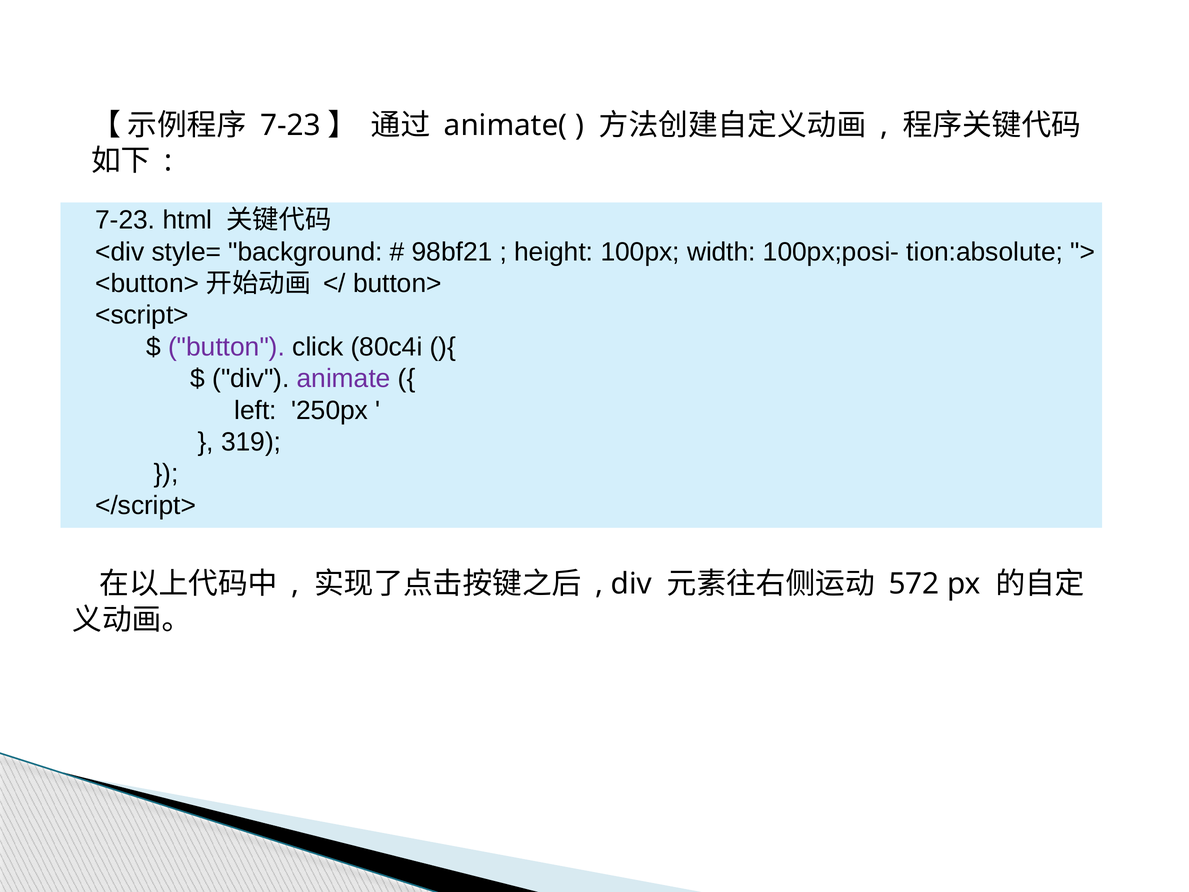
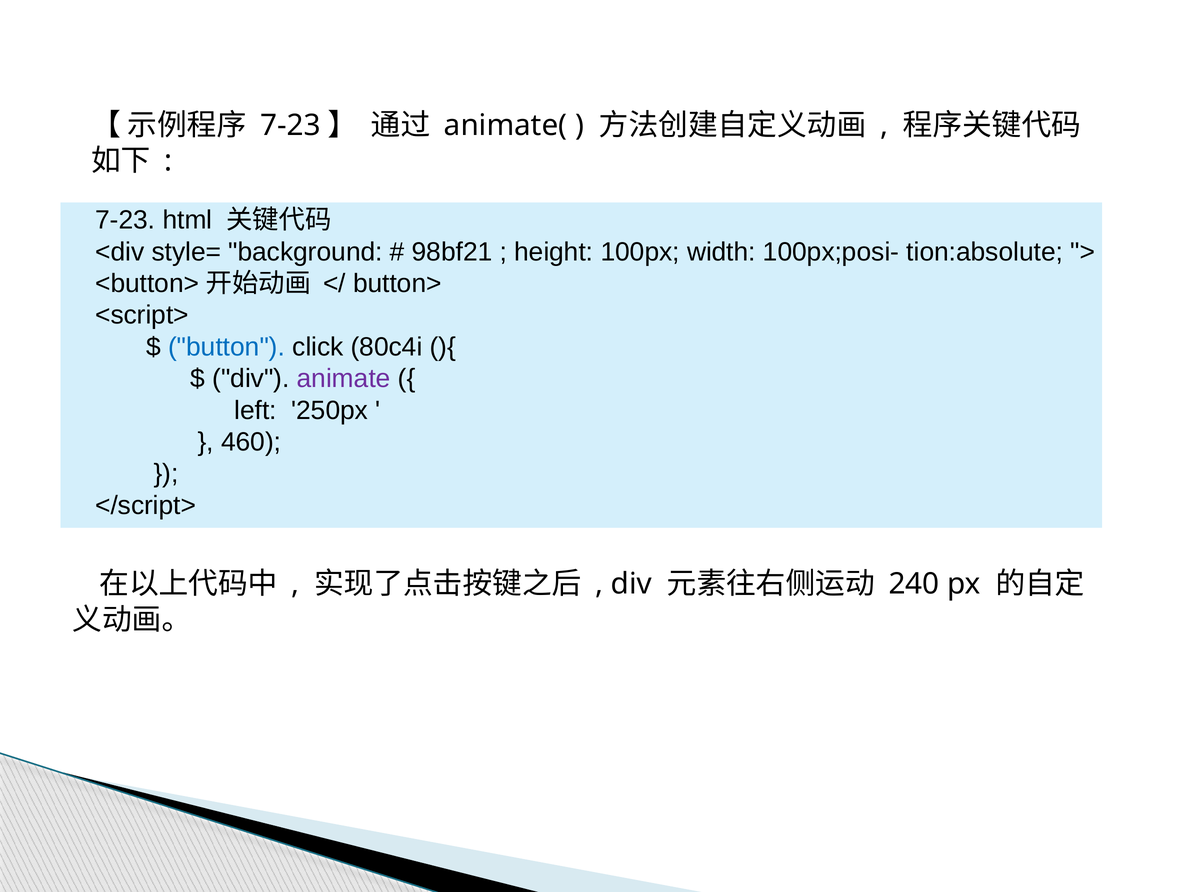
button colour: purple -> blue (227, 347)
319: 319 -> 460 (251, 442)
572: 572 -> 240 (914, 584)
